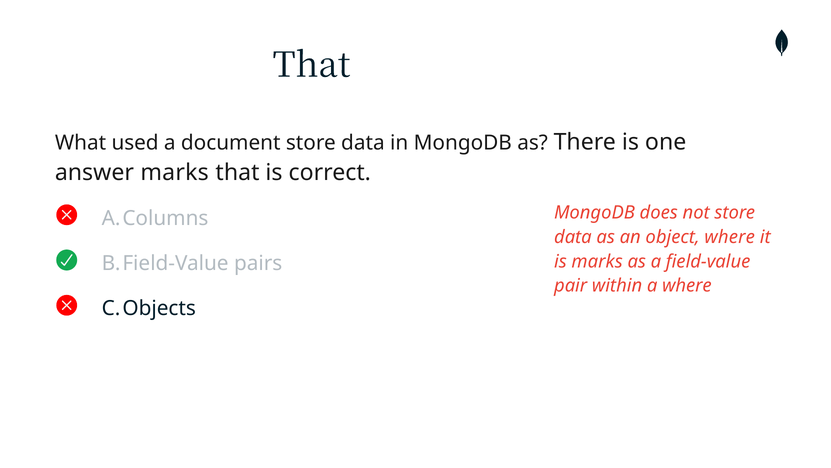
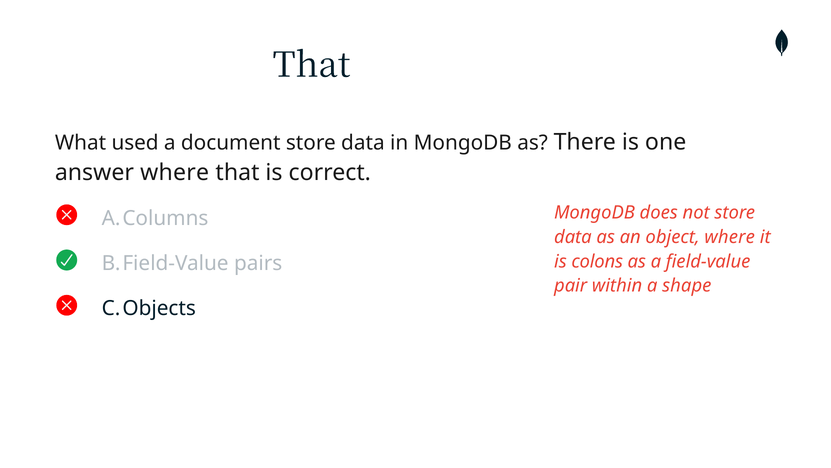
answer marks: marks -> where (175, 172)
is marks: marks -> colons (597, 261)
a where: where -> shape (687, 285)
